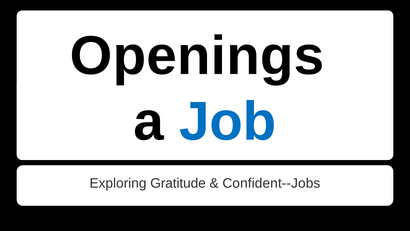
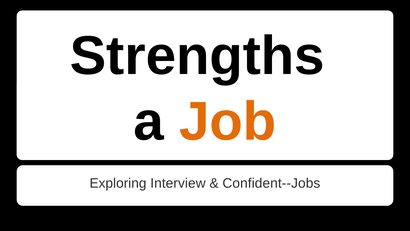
Openings: Openings -> Strengths (197, 56)
Job colour: blue -> orange (228, 122)
Gratitude: Gratitude -> Interview (178, 183)
